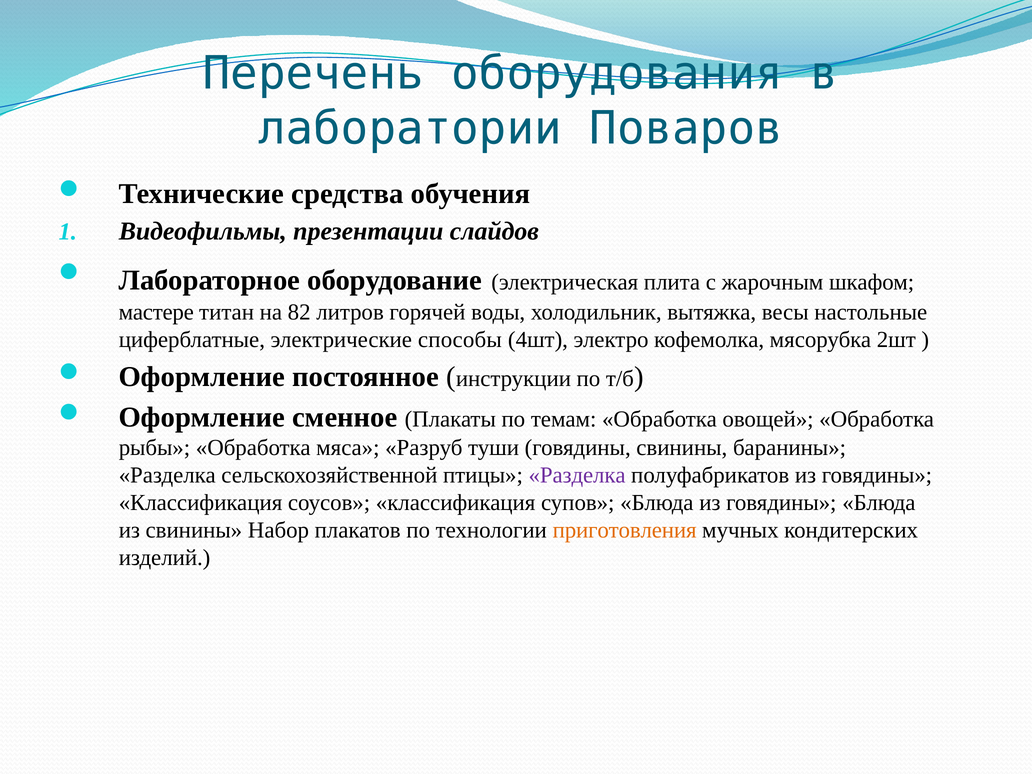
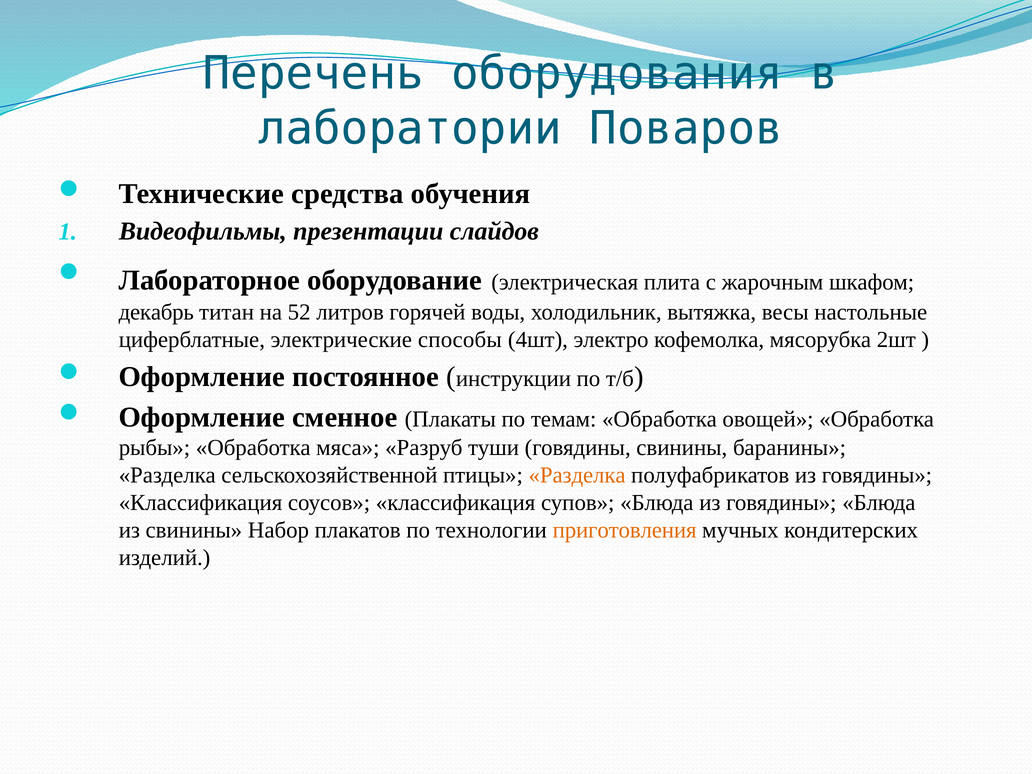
мастере: мастере -> декабрь (156, 312)
82: 82 -> 52 (299, 312)
Разделка colour: purple -> orange (577, 475)
